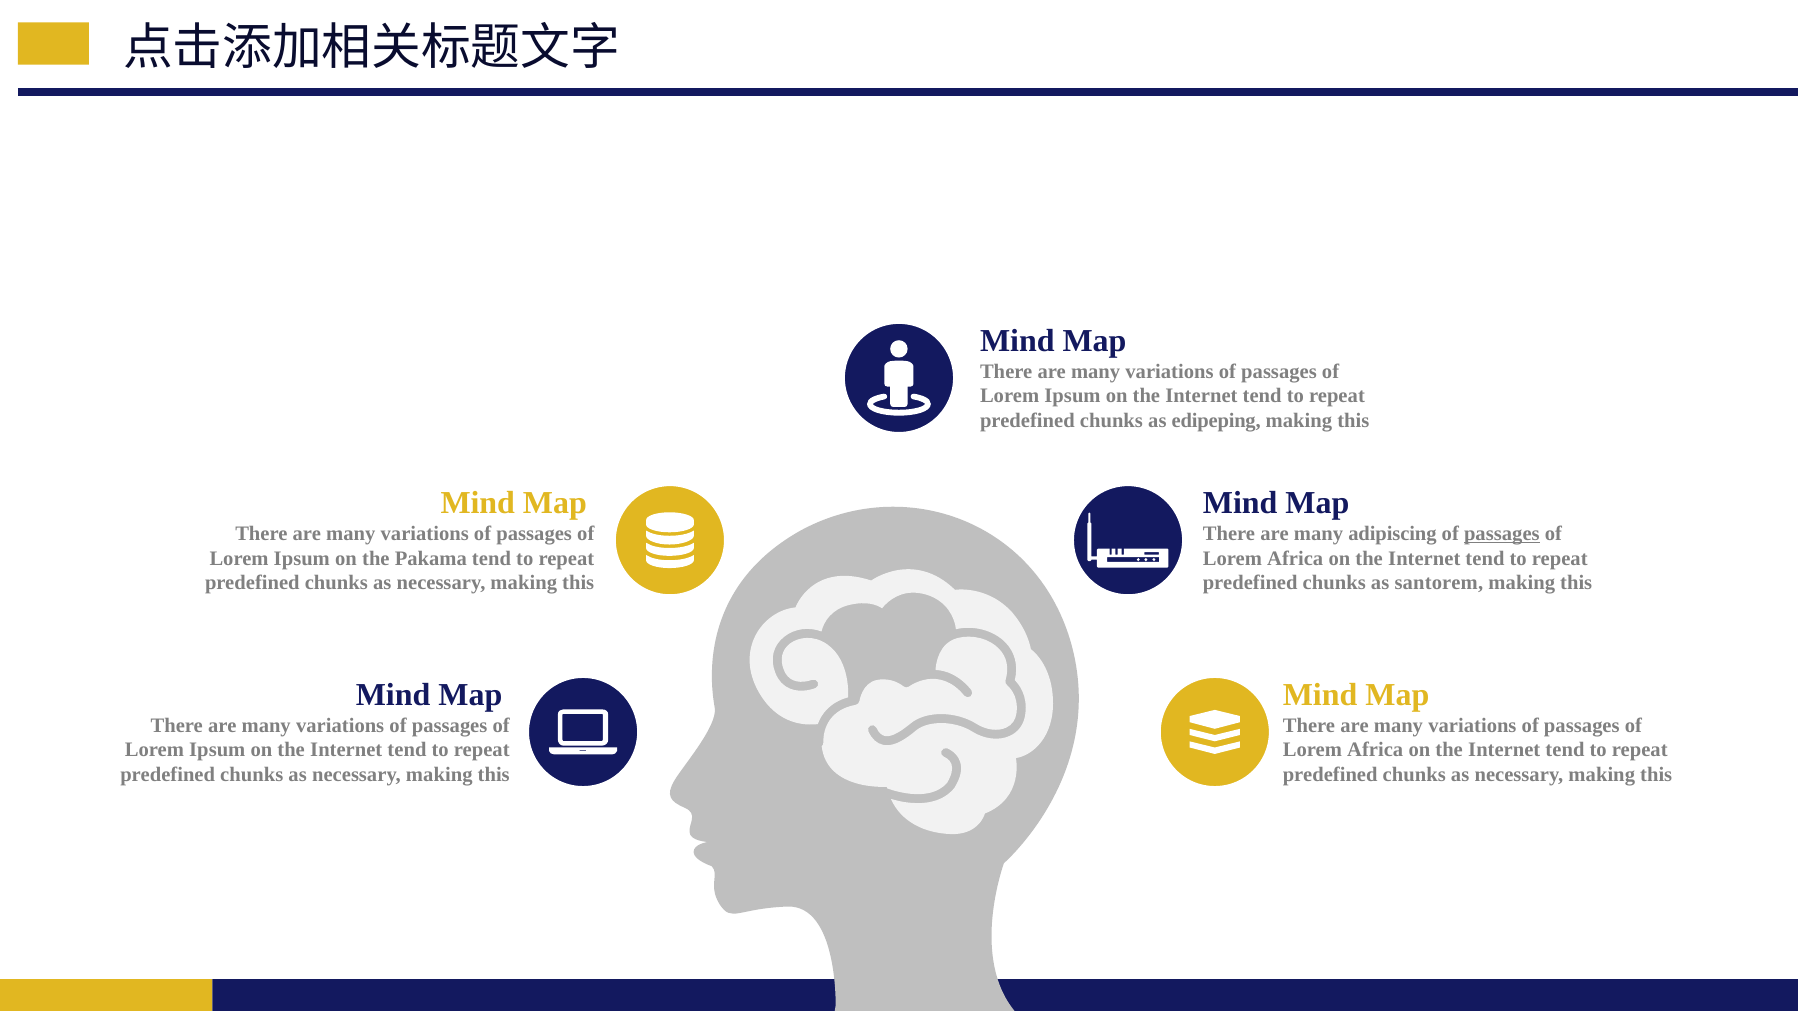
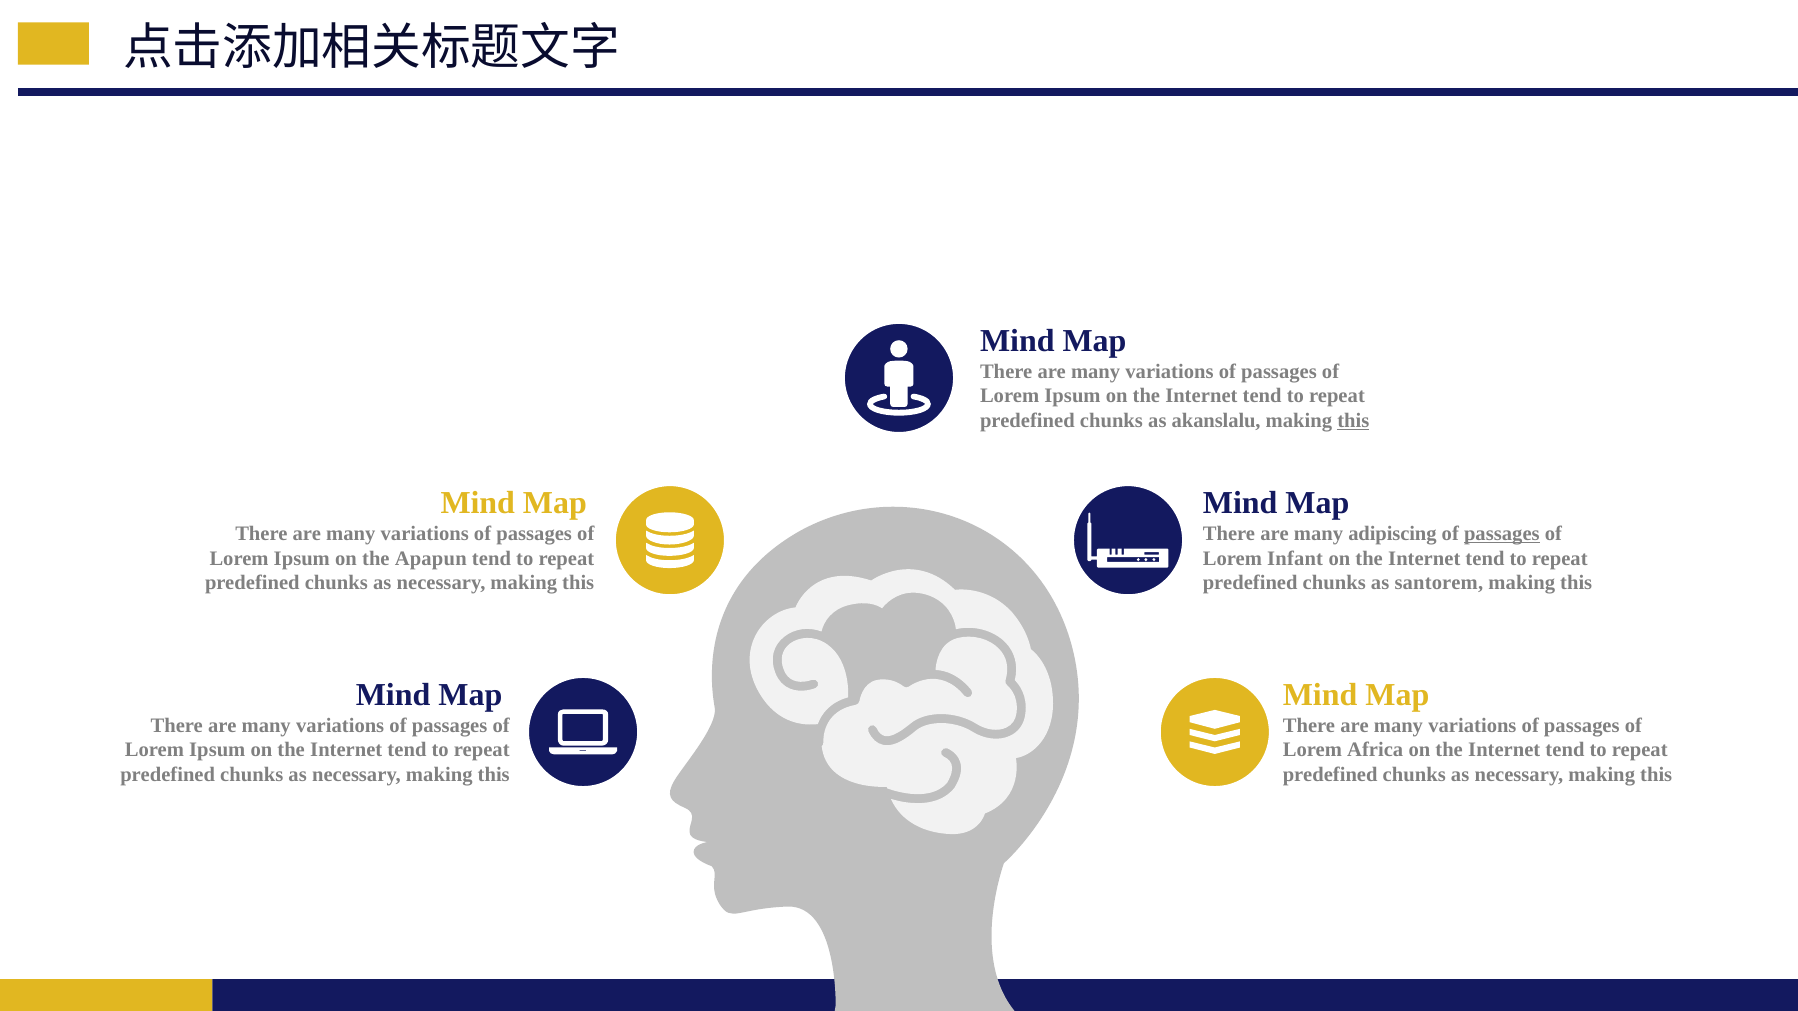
edipeping: edipeping -> akanslalu (1216, 421)
this underline: none -> present (1353, 421)
Pakama: Pakama -> Apapun (431, 558)
Africa: Africa -> Infant (1295, 558)
